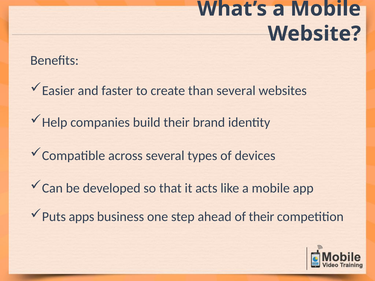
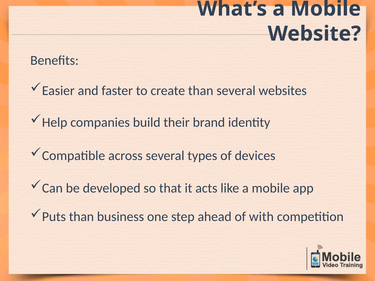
Puts apps: apps -> than (81, 217)
of their: their -> with (261, 217)
